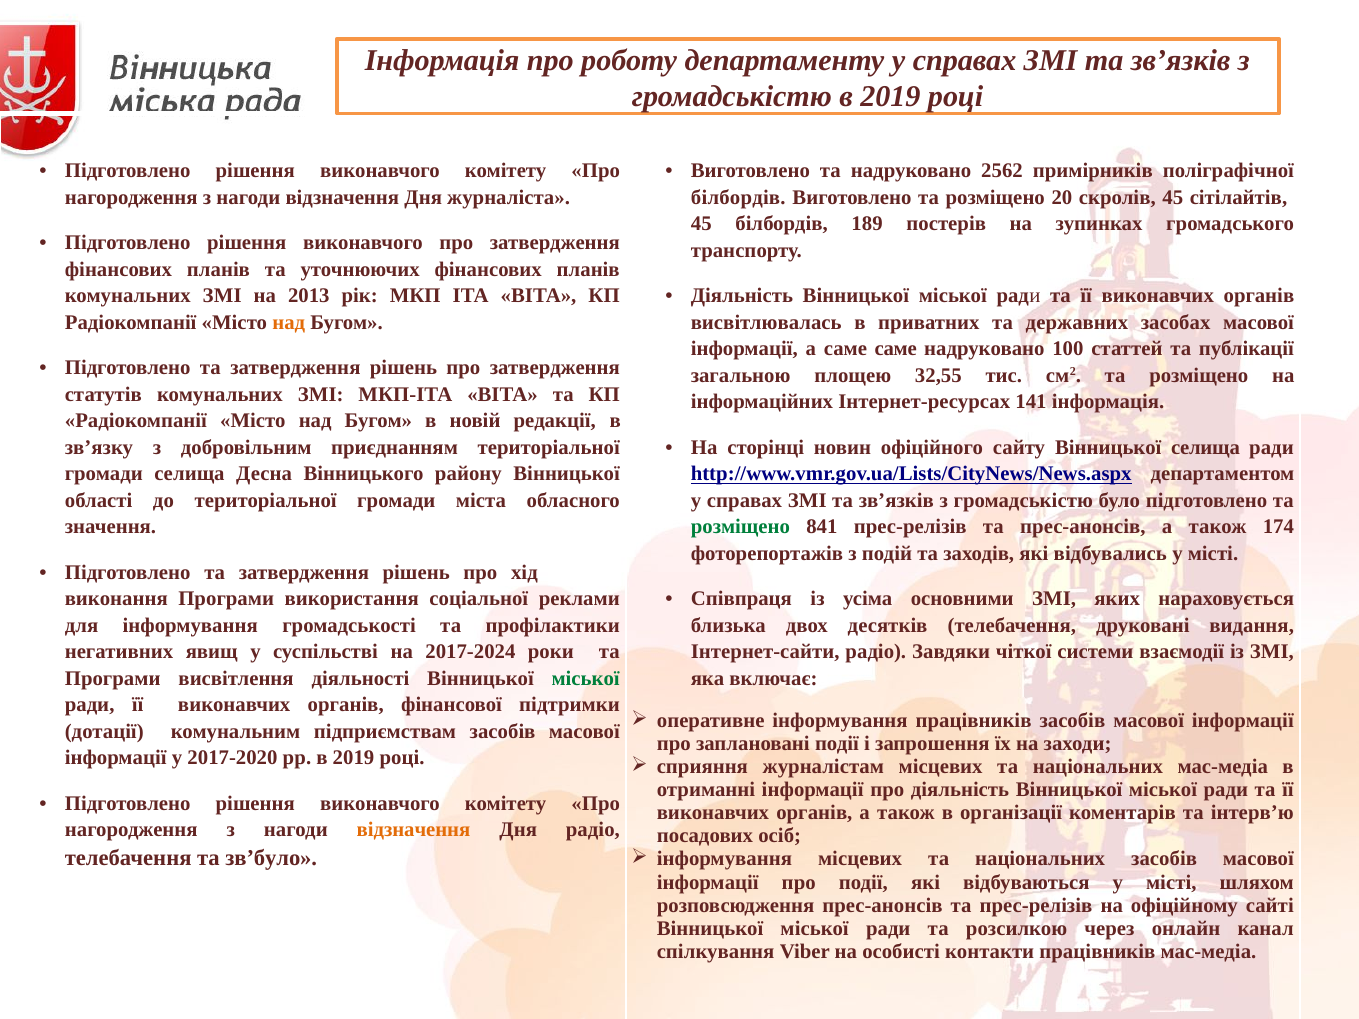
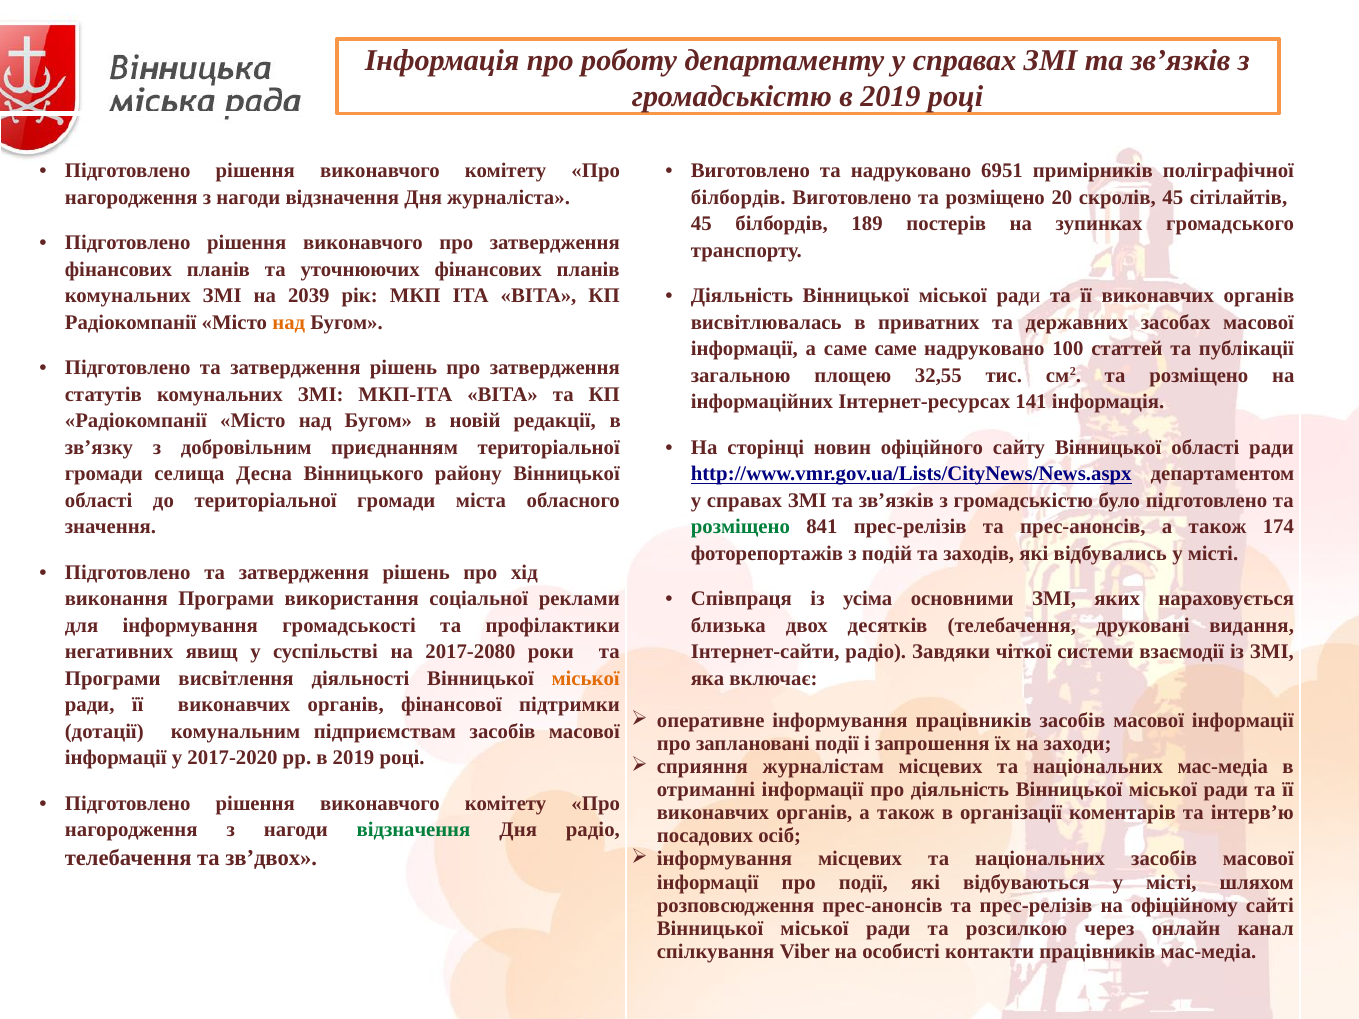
2562: 2562 -> 6951 (1002, 171)
2013: 2013 -> 2039 (309, 296)
сайту Вінницької селища: селища -> області (1205, 447)
2017-2024: 2017-2024 -> 2017-2080 (470, 652)
міської colour: green -> orange (586, 679)
відзначення colour: orange -> green (414, 830)
зв’було: зв’було -> зв’двох (271, 858)
